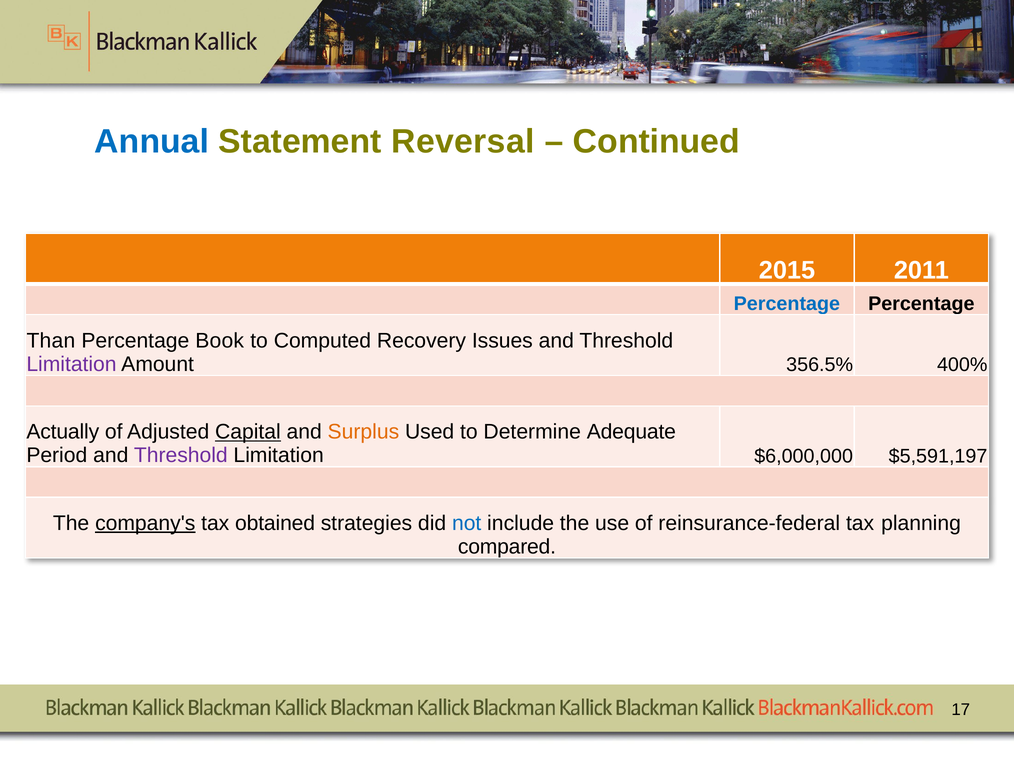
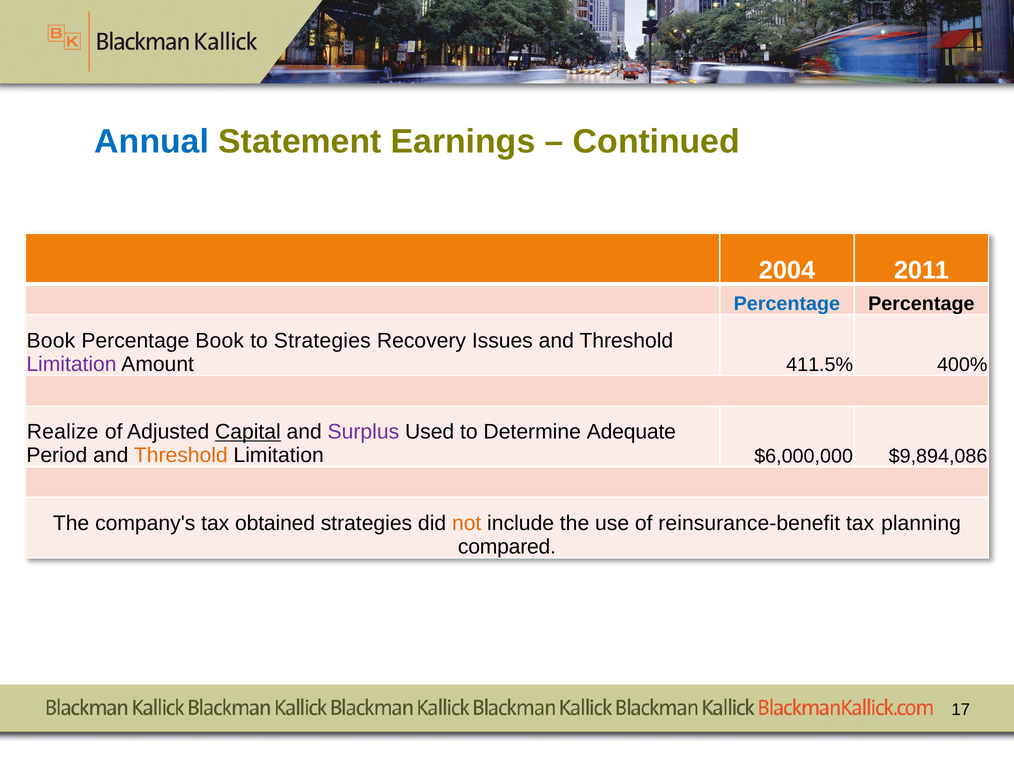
Reversal: Reversal -> Earnings (463, 141)
2015: 2015 -> 2004 (787, 270)
Than: Than -> Book (51, 340)
to Computed: Computed -> Strategies (322, 340)
356.5%: 356.5% -> 411.5% (820, 364)
Actually: Actually -> Realize (63, 432)
Surplus colour: orange -> purple (363, 432)
Threshold colour: purple -> orange (181, 455)
$5,591,197: $5,591,197 -> $9,894,086 (938, 456)
company's underline: present -> none (145, 523)
not colour: blue -> orange (467, 523)
reinsurance-federal: reinsurance-federal -> reinsurance-benefit (749, 523)
